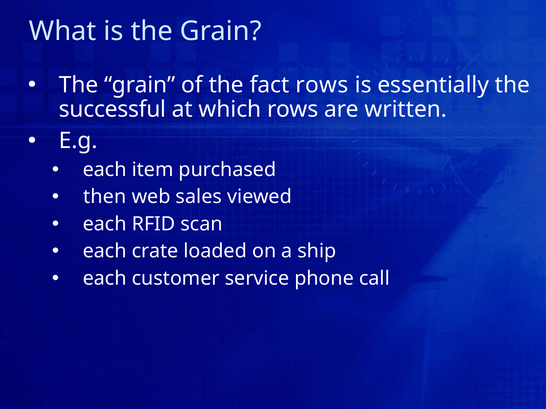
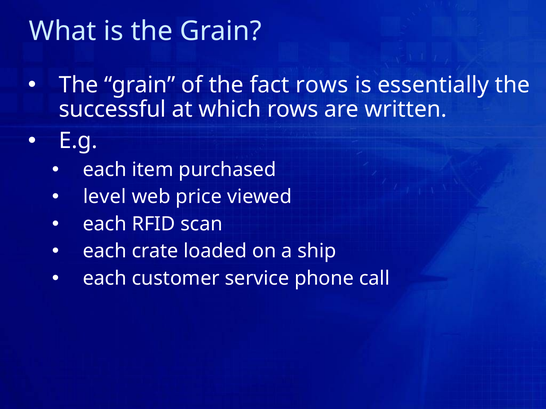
then: then -> level (105, 197)
sales: sales -> price (199, 197)
